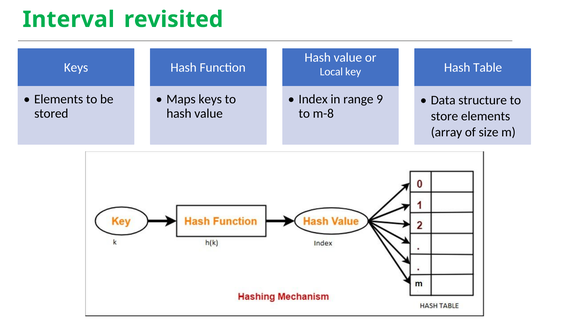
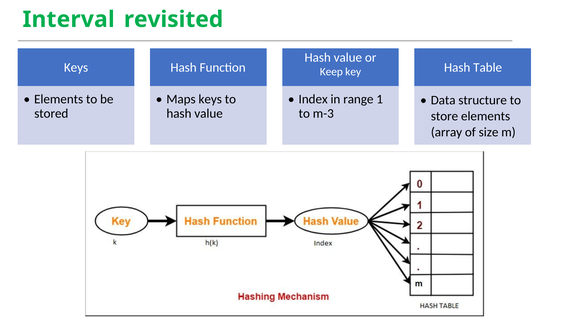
Local: Local -> Keep (331, 72)
9: 9 -> 1 (380, 99)
m-8: m-8 -> m-3 (323, 113)
